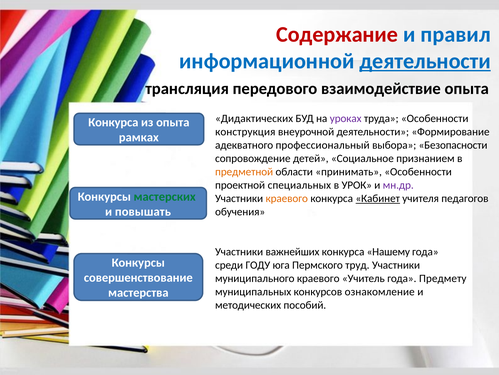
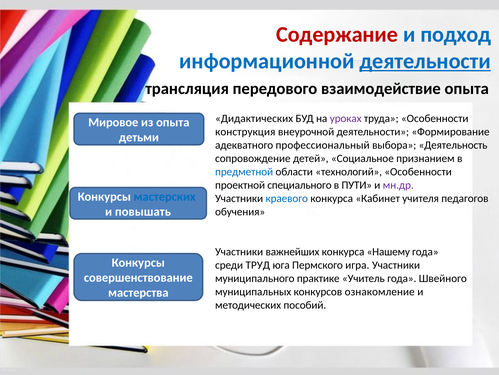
правил: правил -> подход (456, 34)
Конкурса: Конкурса -> Мировое (113, 122)
рамках: рамках -> детьми (139, 137)
Безопасности: Безопасности -> Деятельность (453, 145)
предметной colour: orange -> blue (244, 172)
принимать: принимать -> технологий (349, 172)
специальных: специальных -> специального (299, 185)
УРОК: УРОК -> ПУТИ (357, 185)
мастерских colour: green -> blue (165, 196)
краевого colour: orange -> blue (287, 198)
Кабинет underline: present -> none (378, 198)
ГОДУ: ГОДУ -> ТРУД (258, 265)
труд: труд -> игра (357, 265)
муниципального краевого: краевого -> практике (318, 278)
Предмету: Предмету -> Швейного (443, 278)
